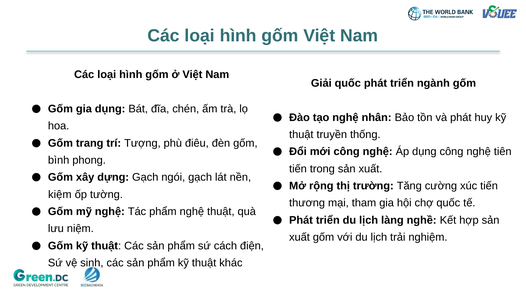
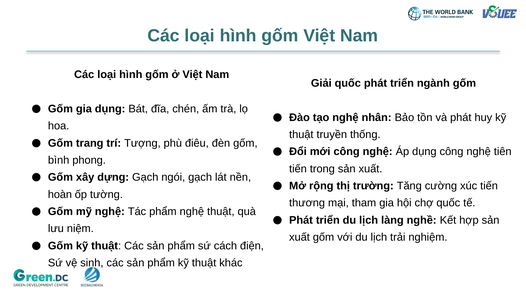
kiệm: kiệm -> hoàn (60, 194)
